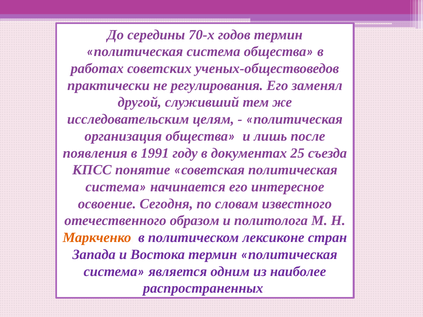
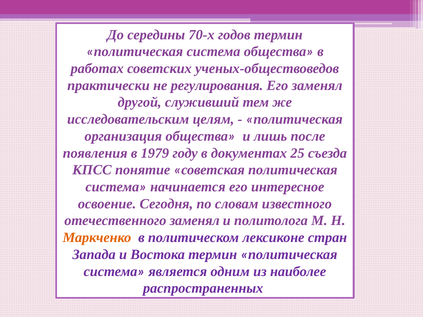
1991: 1991 -> 1979 (155, 153)
отечественного образом: образом -> заменял (195, 221)
